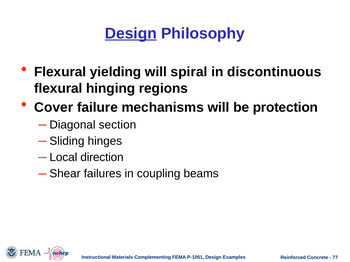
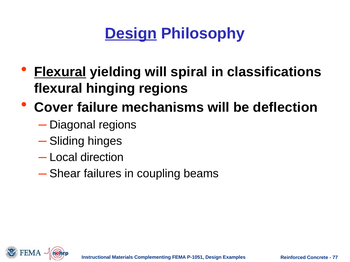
Flexural underline: none -> present (60, 72)
discontinuous: discontinuous -> classifications (274, 72)
protection: protection -> deflection (285, 108)
Diagonal section: section -> regions (118, 125)
